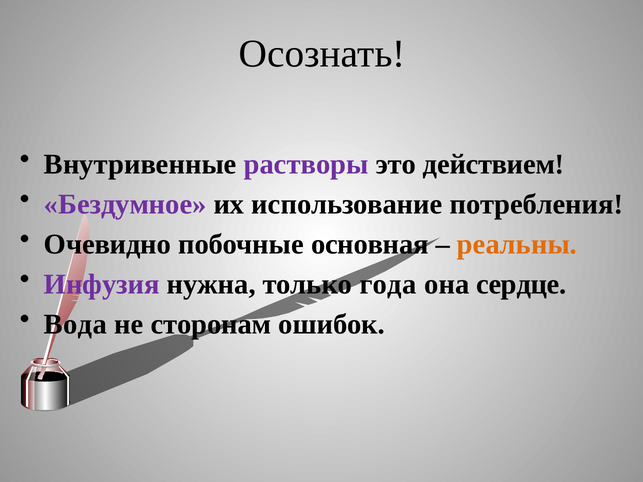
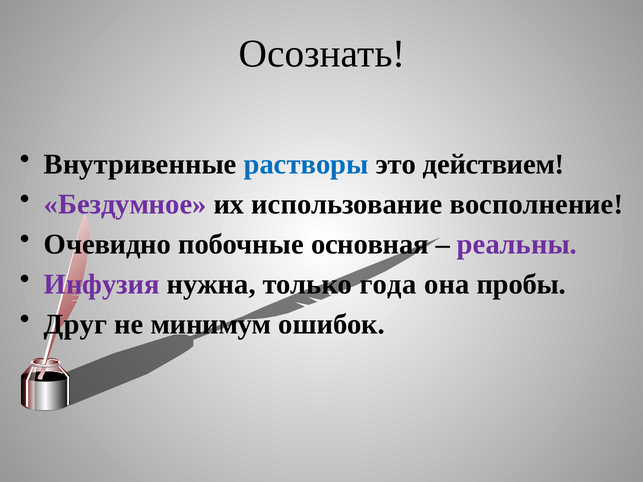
растворы colour: purple -> blue (306, 164)
потребления: потребления -> восполнение (536, 204)
реальны colour: orange -> purple (517, 244)
сердце: сердце -> пробы (521, 284)
Вода: Вода -> Друг (76, 324)
сторонам: сторонам -> минимум (211, 324)
